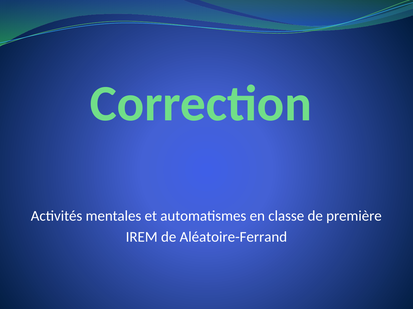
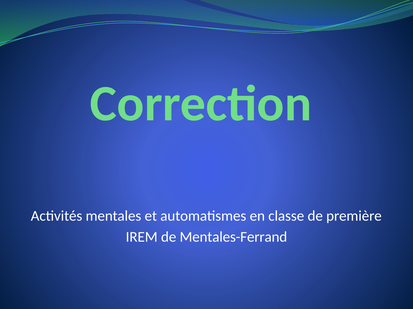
Aléatoire-Ferrand: Aléatoire-Ferrand -> Mentales-Ferrand (233, 237)
